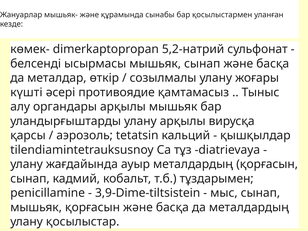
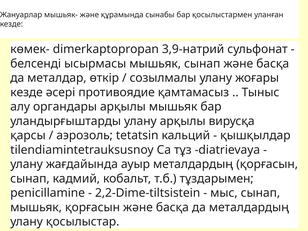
5,2-натрий: 5,2-натрий -> 3,9-натрий (193, 49)
күшті: күшті -> кезде (27, 92)
3,9-Dime-tiltsistein: 3,9-Dime-tiltsistein -> 2,2-Dime-tiltsistein (148, 193)
